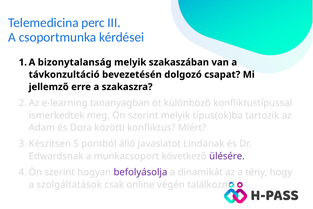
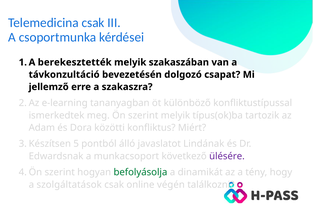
Telemedicina perc: perc -> csak (93, 23)
bizonytalanság: bizonytalanság -> berekesztették (75, 62)
befolyásolja colour: purple -> green (140, 172)
